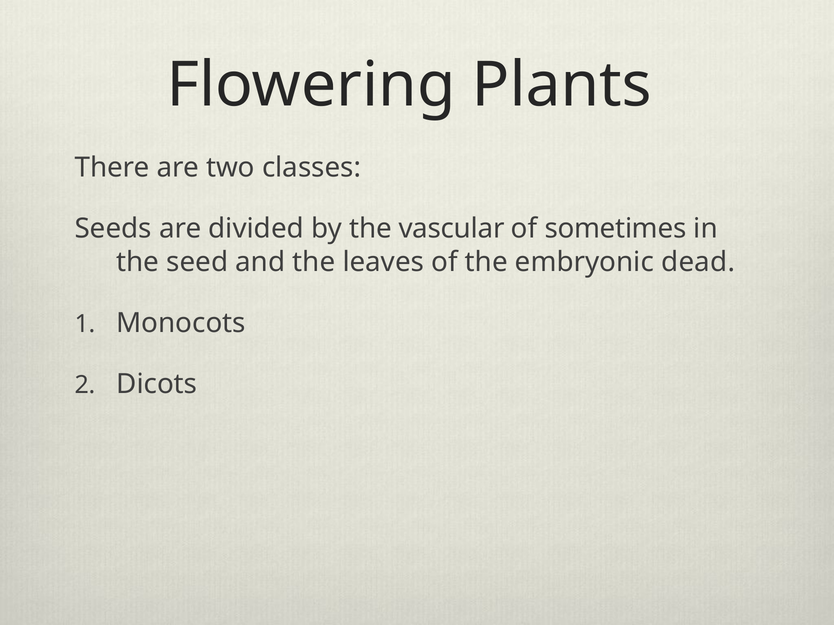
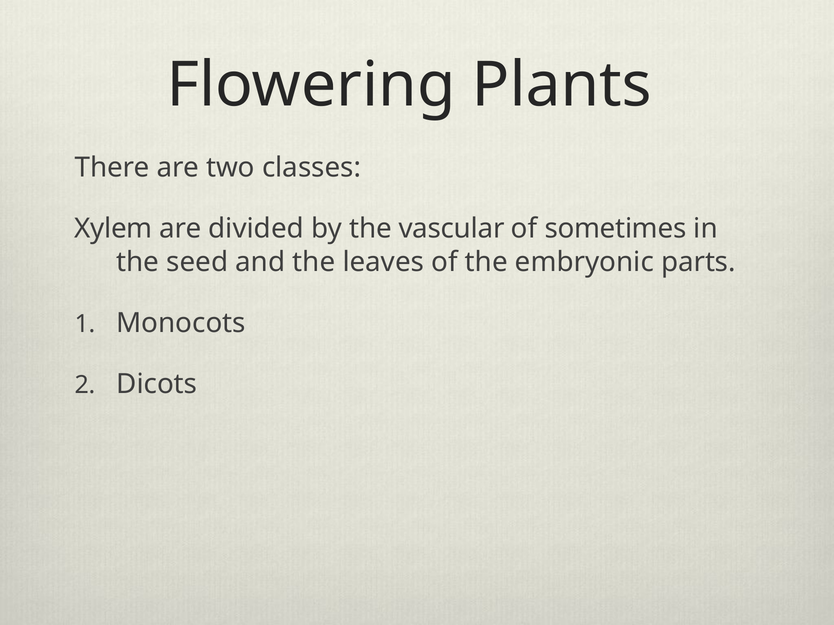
Seeds: Seeds -> Xylem (113, 229)
dead: dead -> parts (698, 262)
